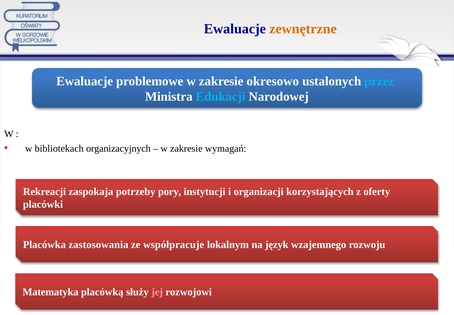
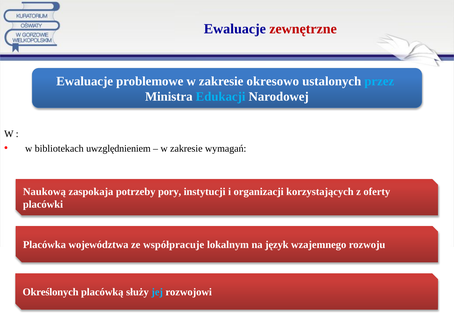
zewnętrzne colour: orange -> red (303, 29)
organizacyjnych: organizacyjnych -> uwzględnieniem (118, 148)
Rekreacji: Rekreacji -> Naukową (44, 191)
zastosowania: zastosowania -> województwa (99, 244)
Matematyka: Matematyka -> Określonych (51, 292)
jej colour: pink -> light blue (157, 292)
